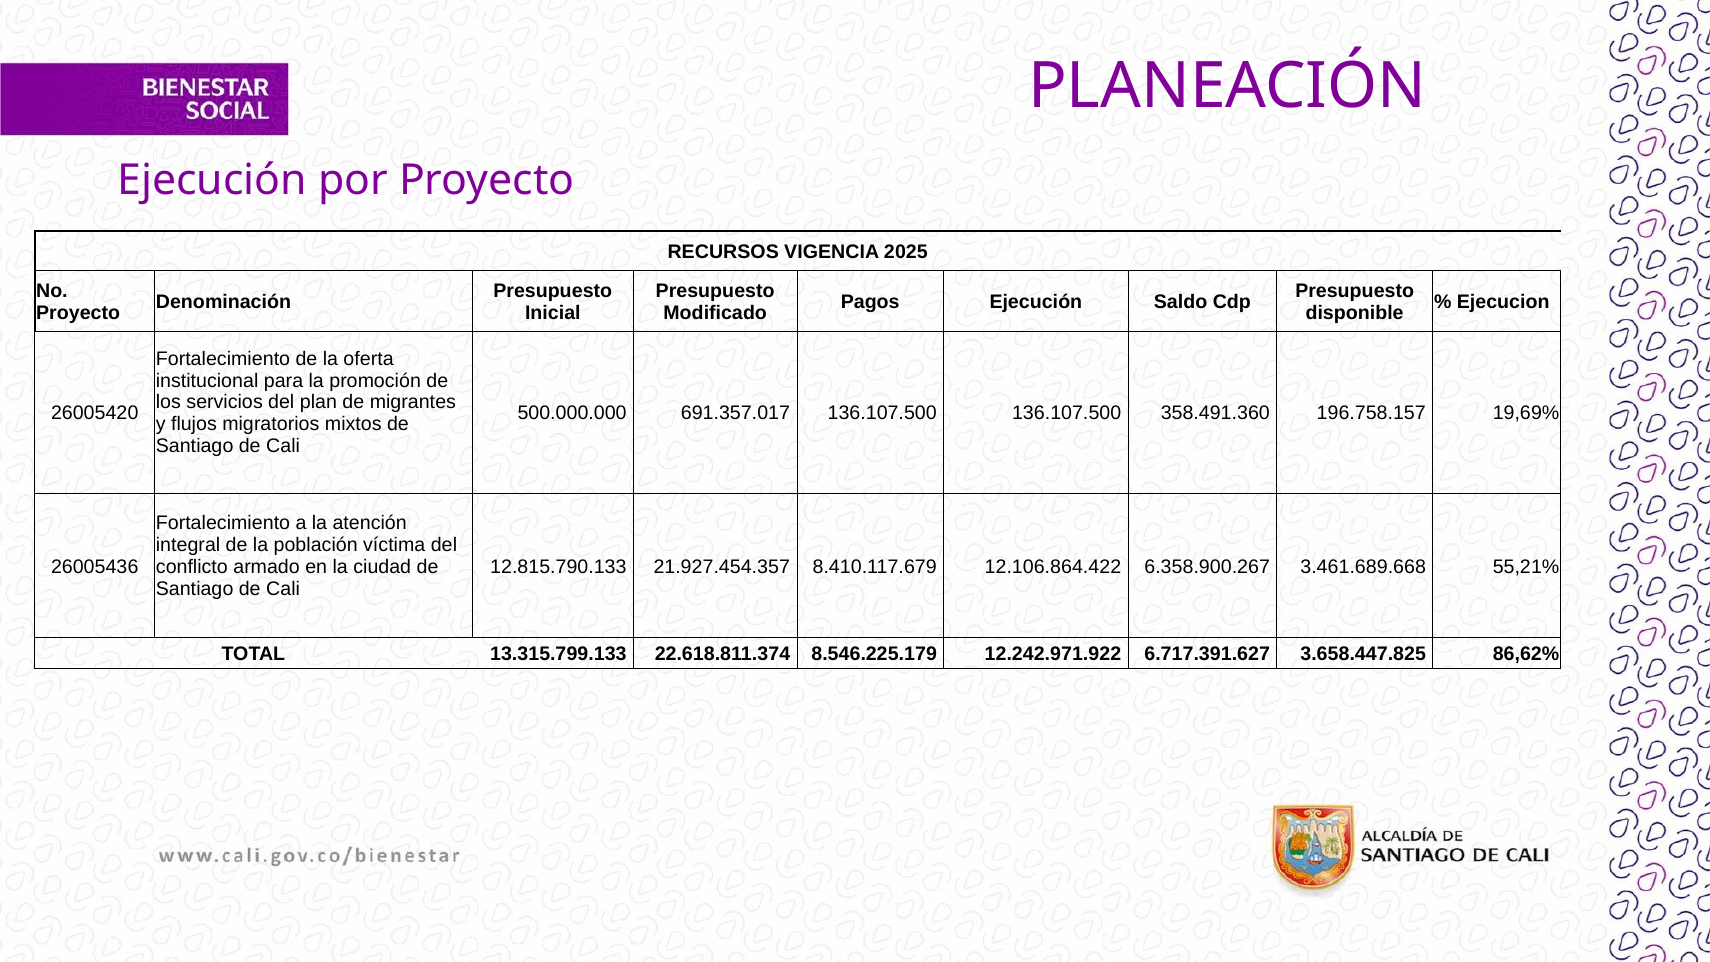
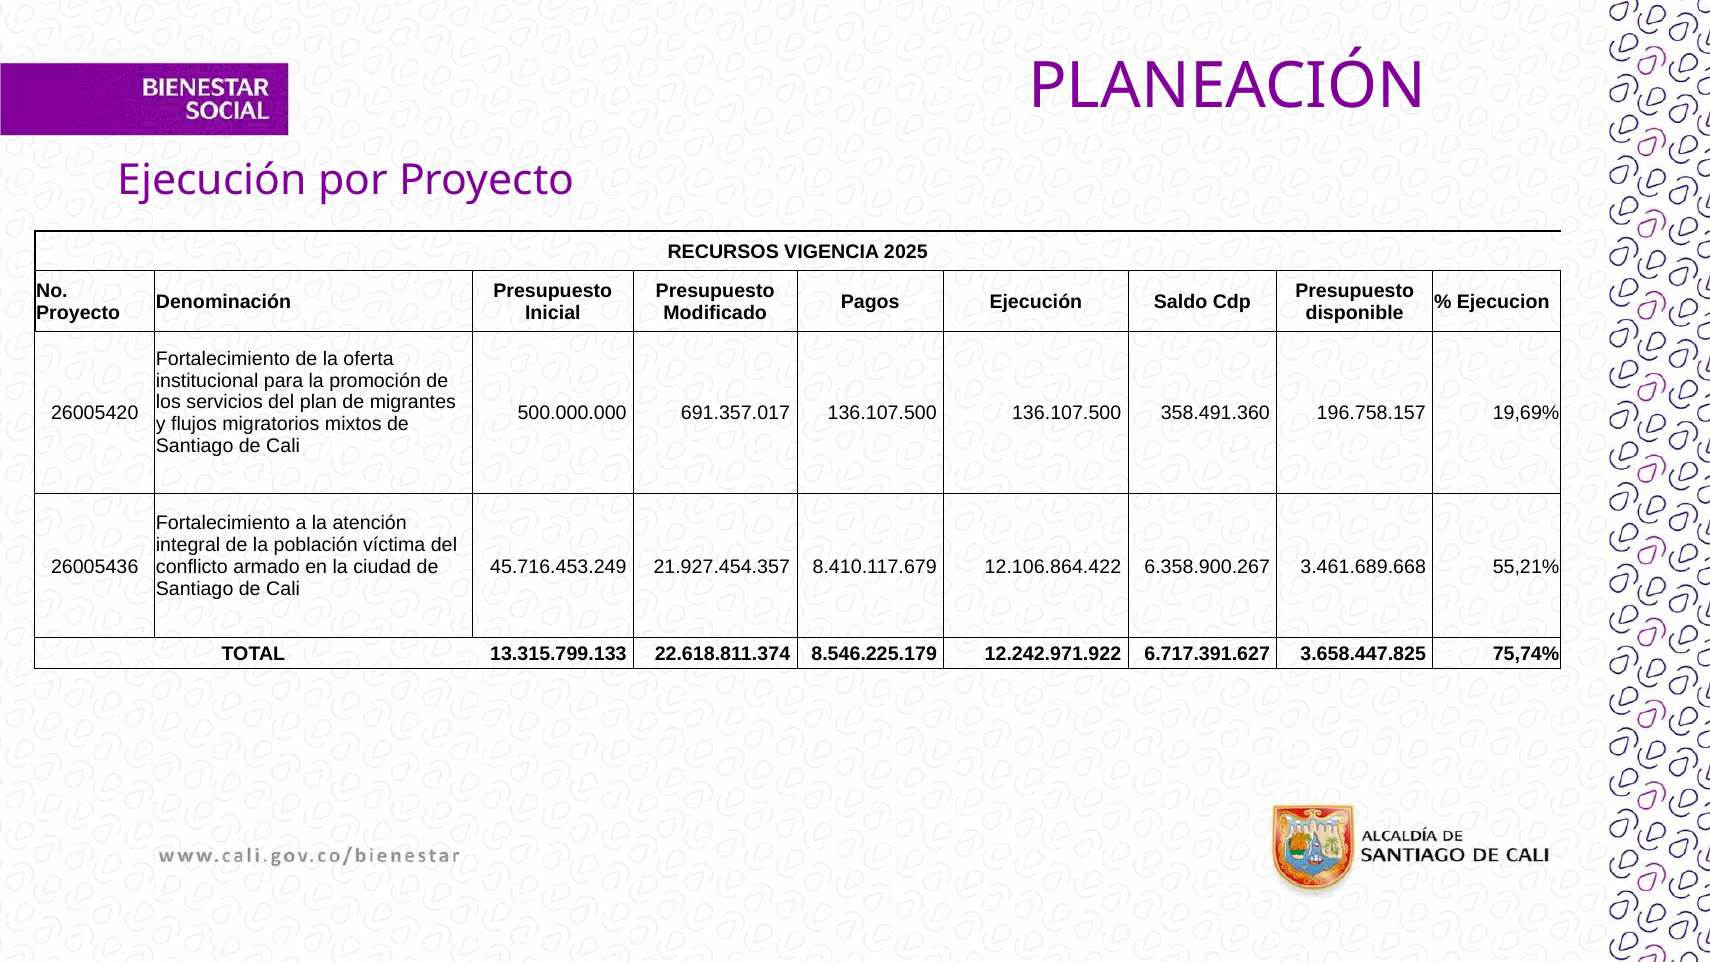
12.815.790.133: 12.815.790.133 -> 45.716.453.249 (558, 567)
86,62%: 86,62% -> 75,74% (1526, 654)
